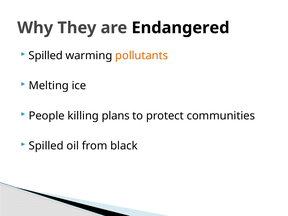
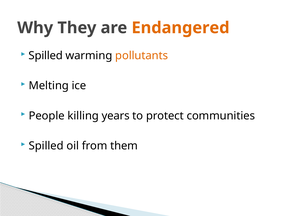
Endangered colour: black -> orange (181, 28)
plans: plans -> years (116, 116)
black: black -> them (124, 146)
